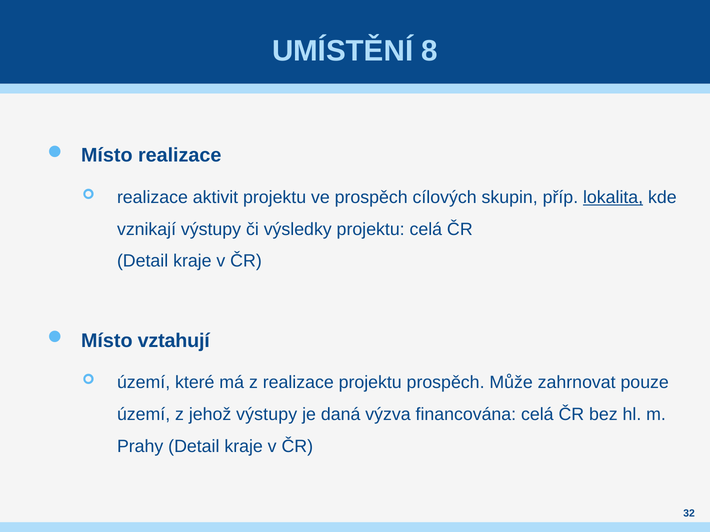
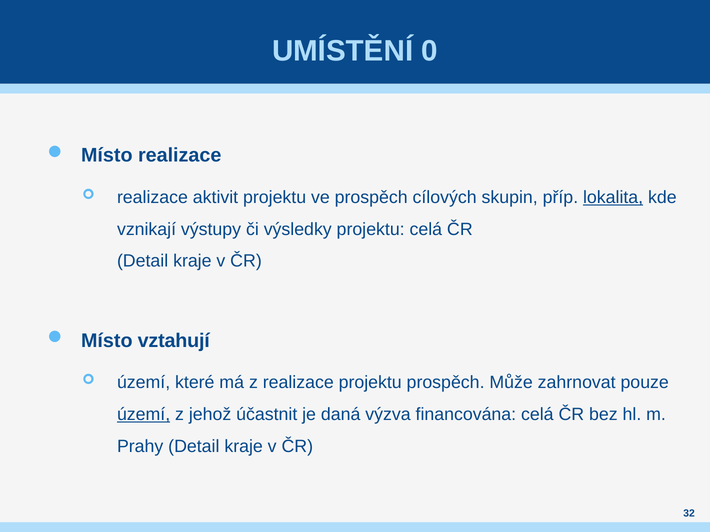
8: 8 -> 0 (430, 51)
území underline: none -> present (144, 415)
jehož výstupy: výstupy -> účastnit (267, 415)
